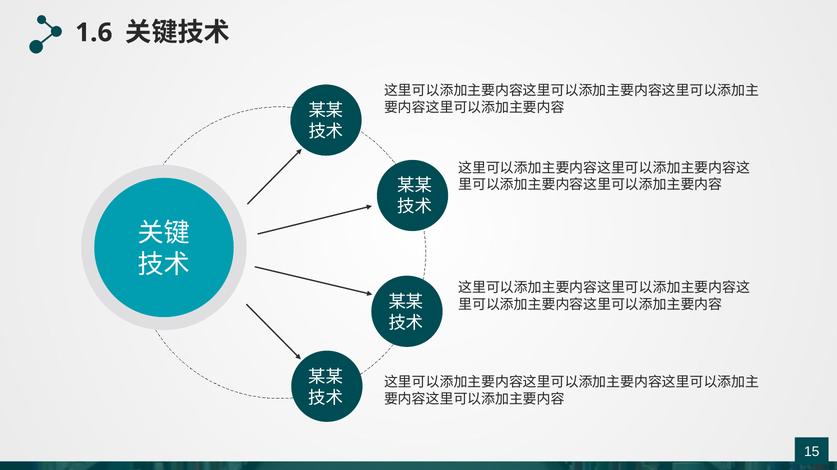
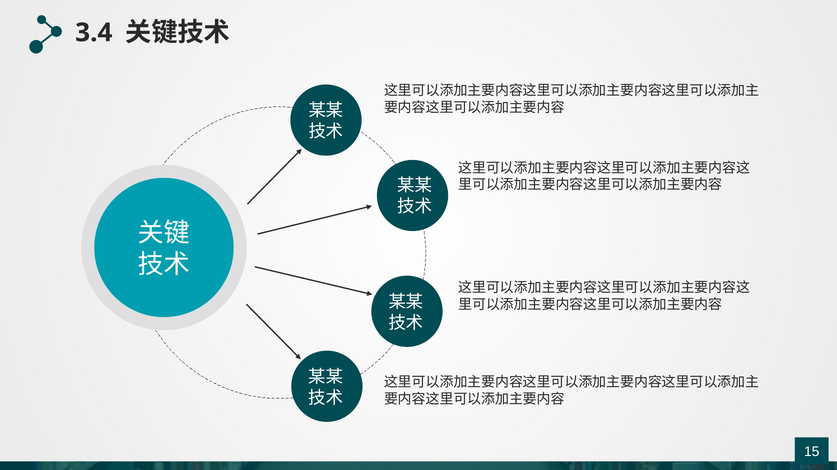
1.6: 1.6 -> 3.4 (94, 33)
